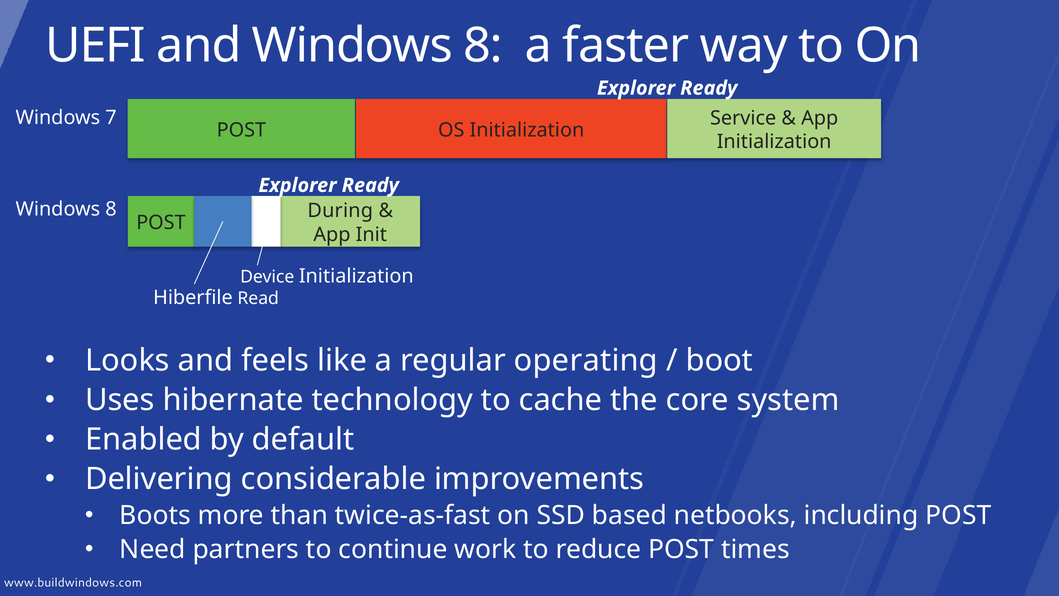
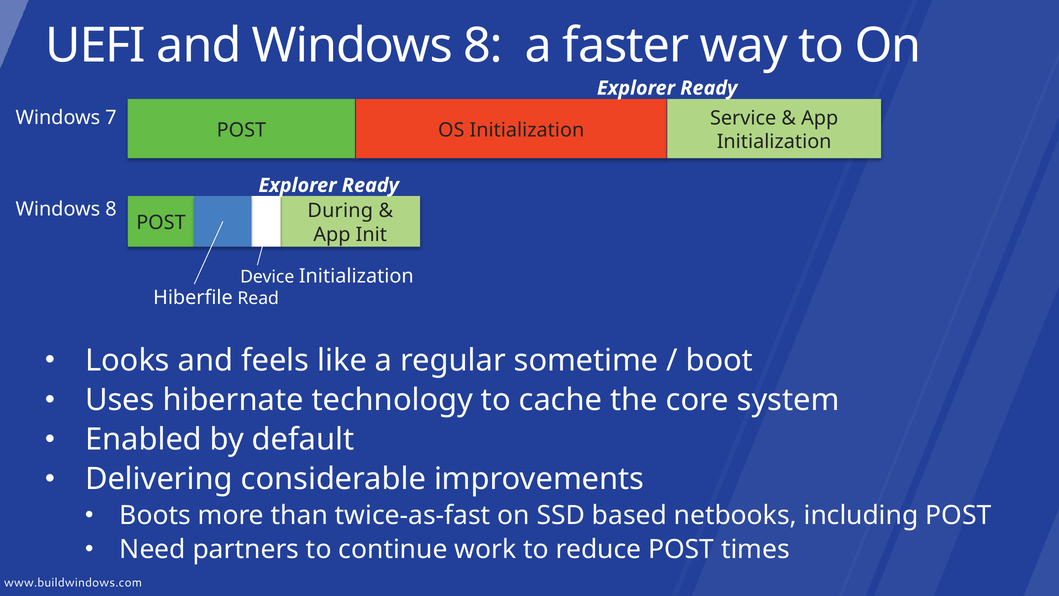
operating: operating -> sometime (586, 360)
